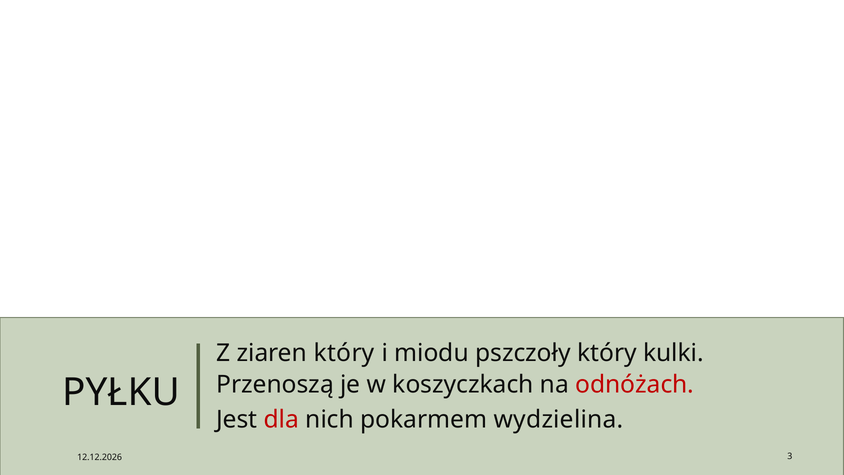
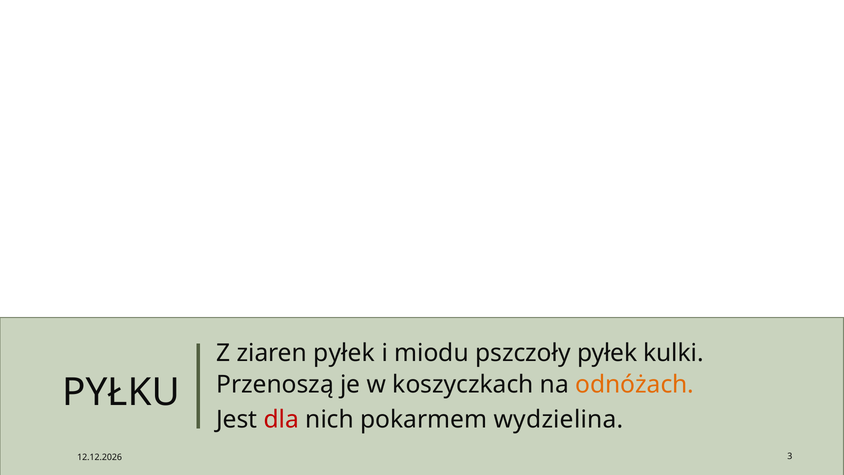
ziaren który: który -> pyłek (344, 353)
pszczoły który: który -> pyłek (607, 353)
odnóżach colour: red -> orange (635, 384)
